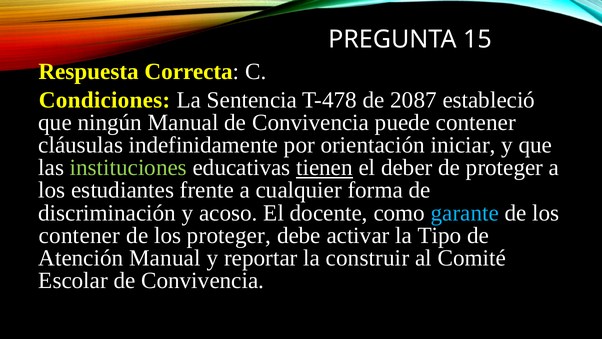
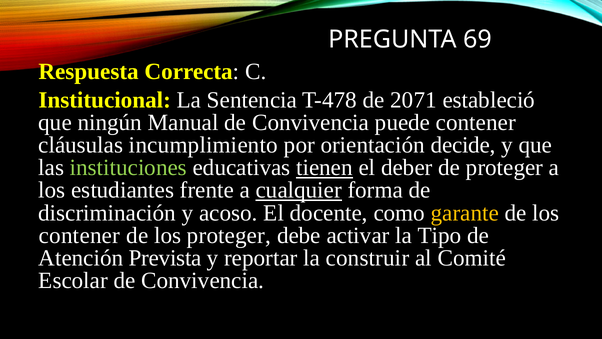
15: 15 -> 69 (477, 40)
Condiciones: Condiciones -> Institucional (105, 100)
2087: 2087 -> 2071 (414, 100)
indefinidamente: indefinidamente -> incumplimiento (203, 145)
iniciar: iniciar -> decide (463, 145)
cualquier underline: none -> present (299, 190)
garante colour: light blue -> yellow (465, 213)
Atención Manual: Manual -> Prevista (165, 258)
